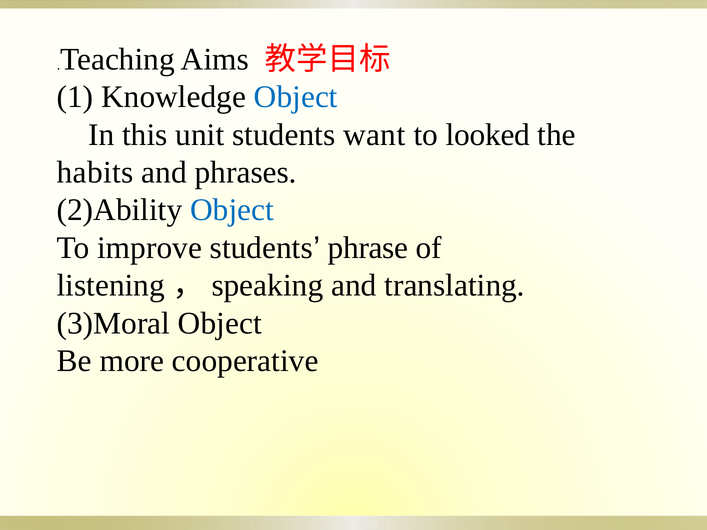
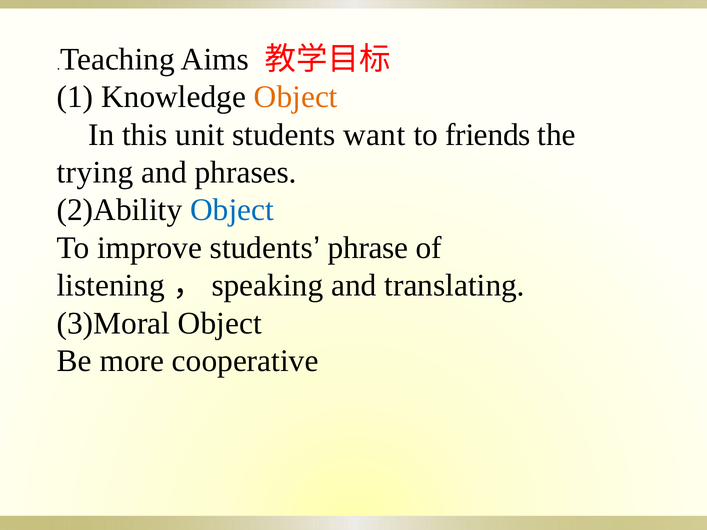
Object colour: blue -> orange (296, 97)
looked: looked -> friends (488, 135)
habits: habits -> trying (95, 173)
